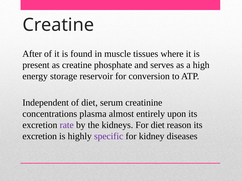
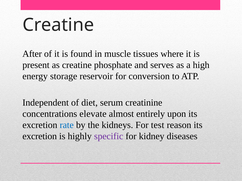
plasma: plasma -> elevate (93, 114)
rate colour: purple -> blue (67, 125)
For diet: diet -> test (158, 125)
